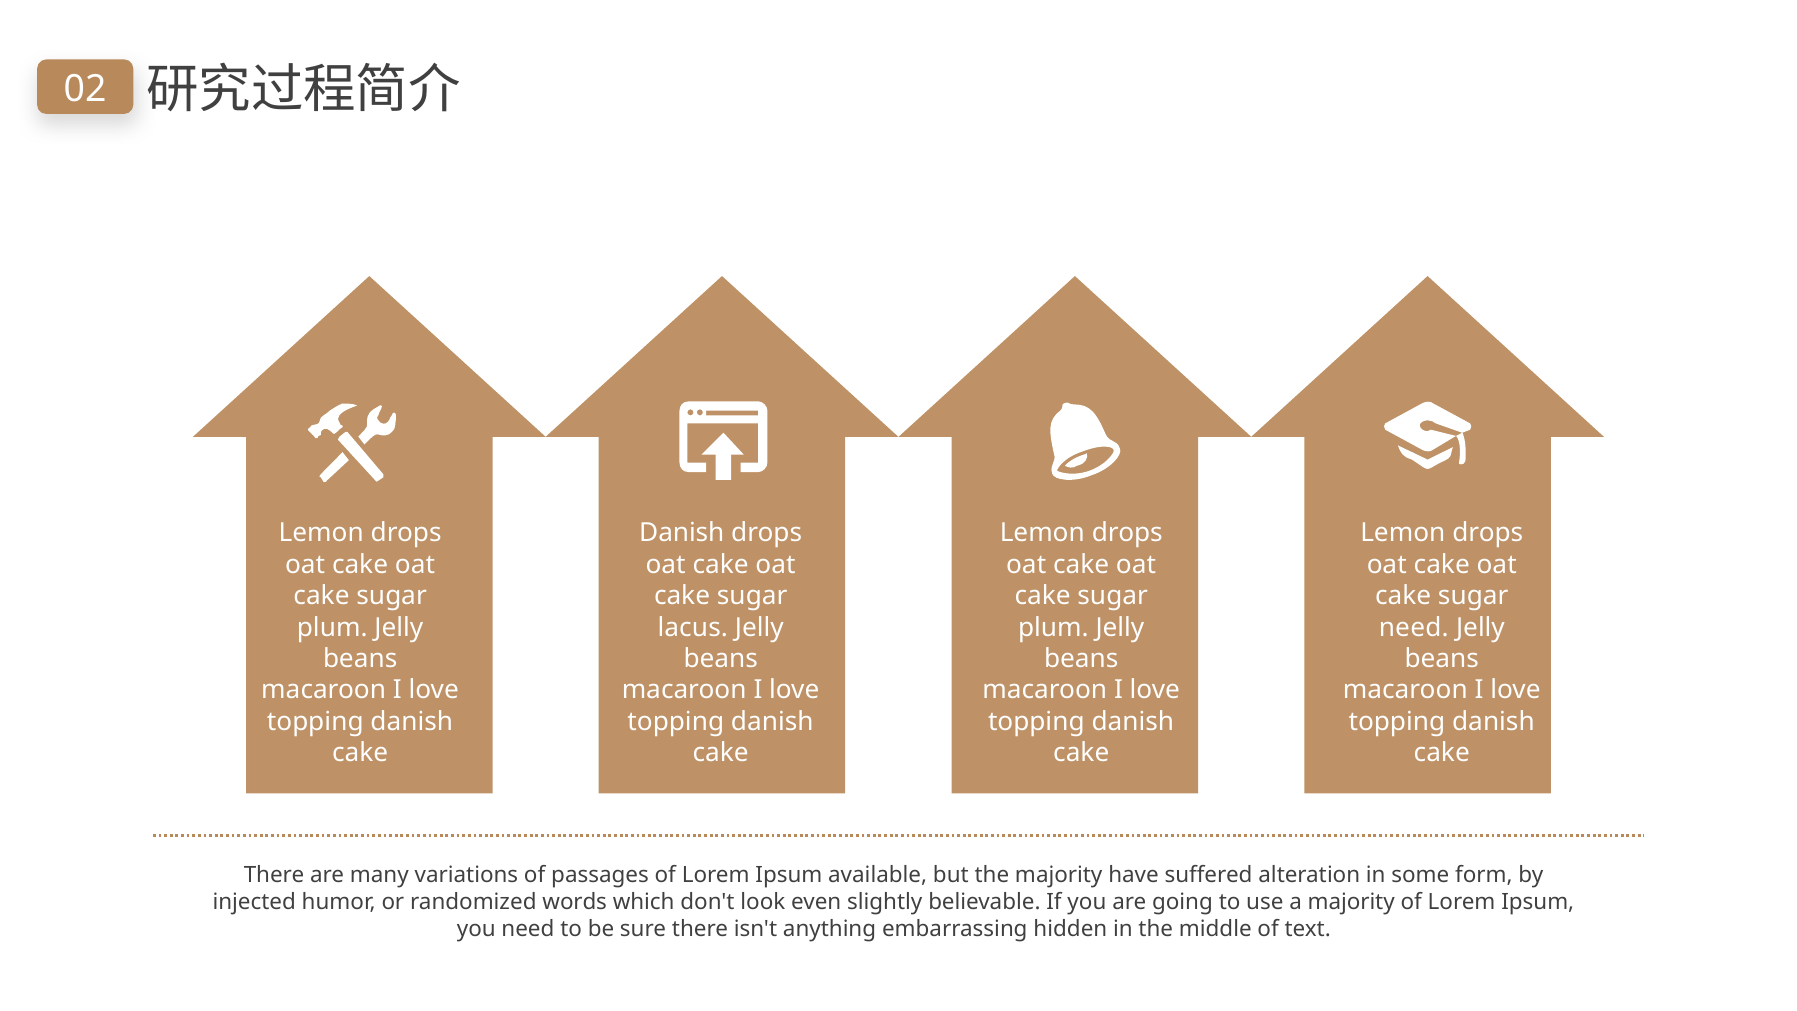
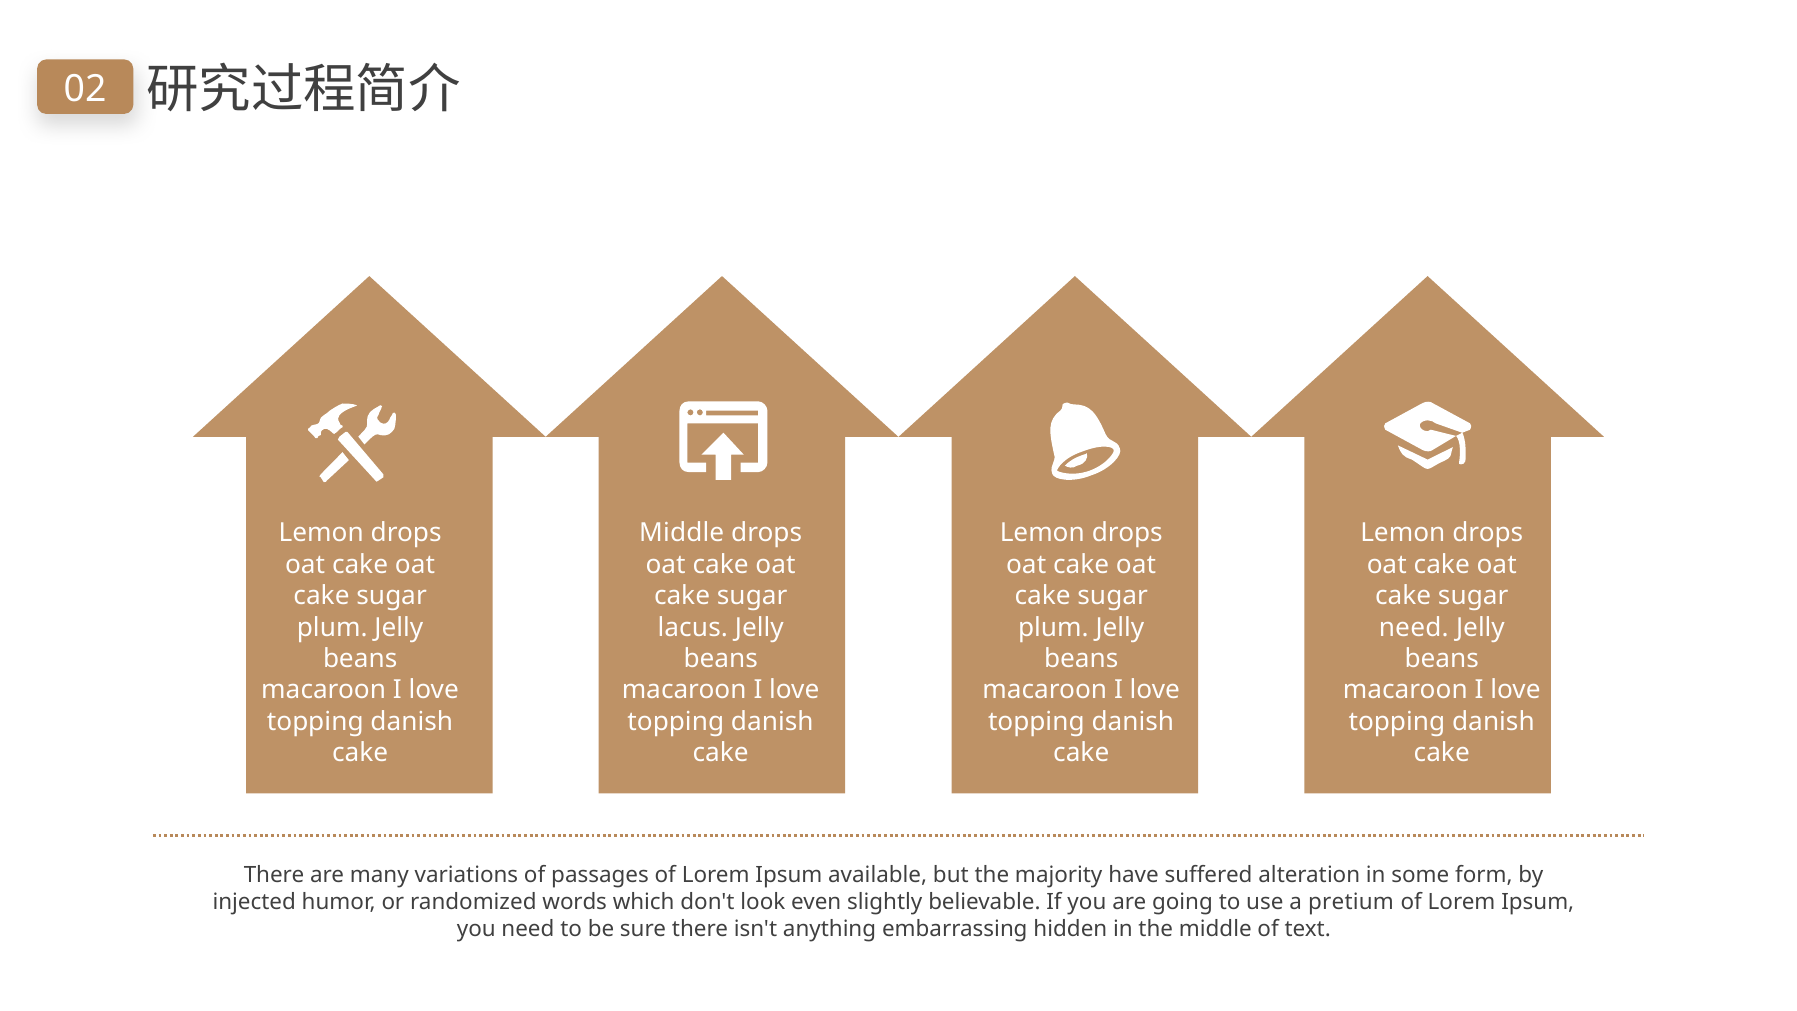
Danish: Danish -> Middle (682, 533)
a majority: majority -> pretium (1351, 902)
